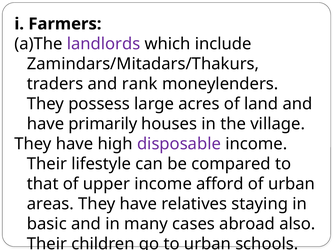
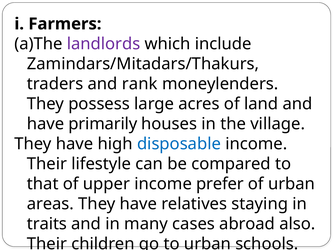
disposable colour: purple -> blue (179, 144)
afford: afford -> prefer (220, 184)
basic: basic -> traits (47, 224)
